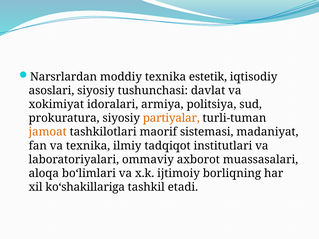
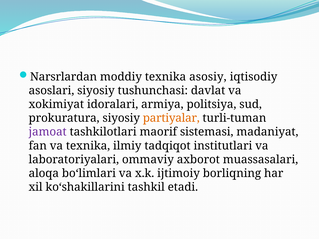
estetik: estetik -> asosiy (208, 77)
jamoat colour: orange -> purple (48, 132)
ko‘shakillariga: ko‘shakillariga -> ko‘shakillarini (85, 187)
